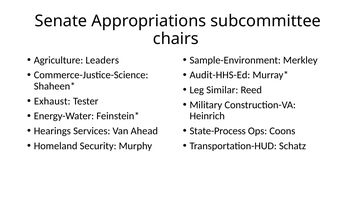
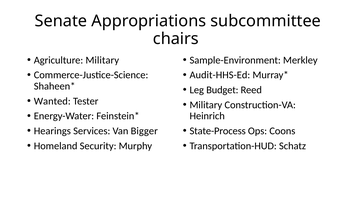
Agriculture Leaders: Leaders -> Military (102, 60)
Similar: Similar -> Budget (222, 90)
Exhaust: Exhaust -> Wanted (52, 101)
Ahead: Ahead -> Bigger (144, 131)
